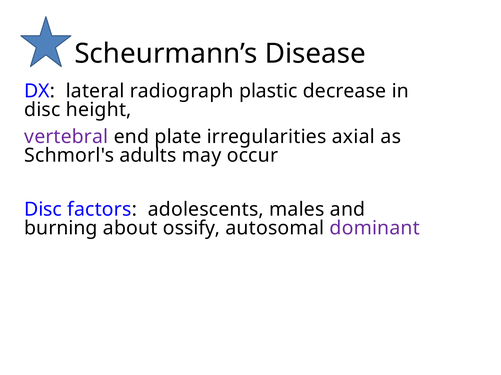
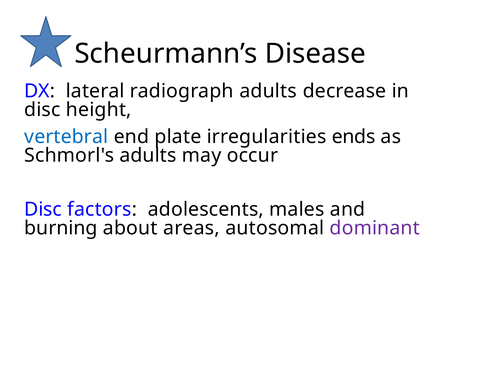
radiograph plastic: plastic -> adults (268, 91)
vertebral colour: purple -> blue (66, 137)
axial: axial -> ends (354, 137)
ossify: ossify -> areas (191, 229)
